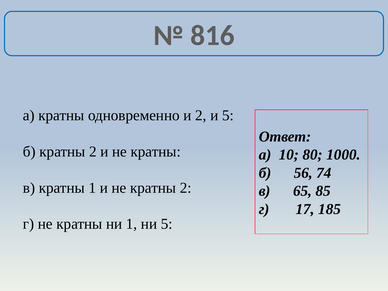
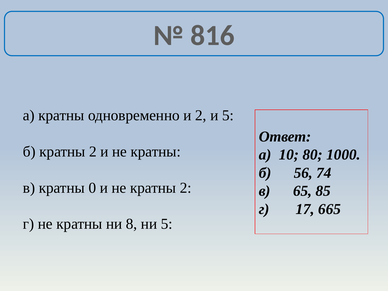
кратны 1: 1 -> 0 (92, 188)
185: 185 -> 665 (330, 209)
ни 1: 1 -> 8 (132, 224)
